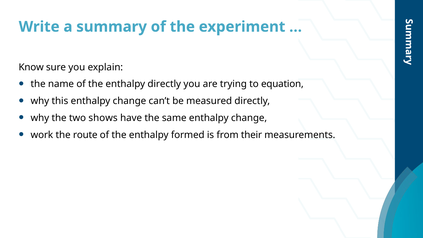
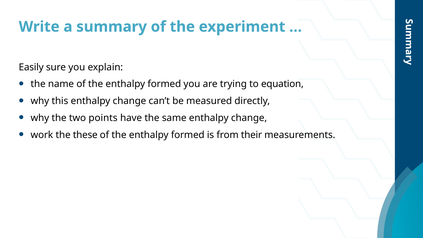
Know: Know -> Easily (31, 67)
directly: directly -> formed (164, 84)
shows: shows -> points (103, 118)
route: route -> these (85, 135)
